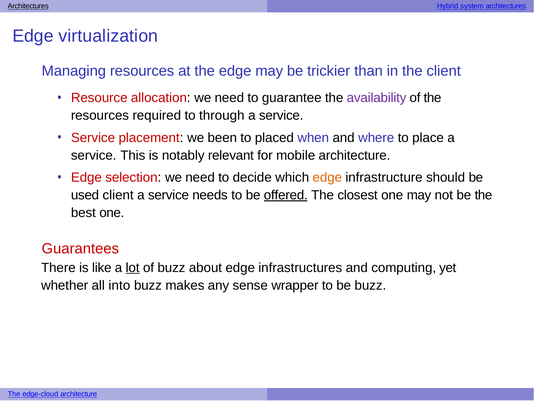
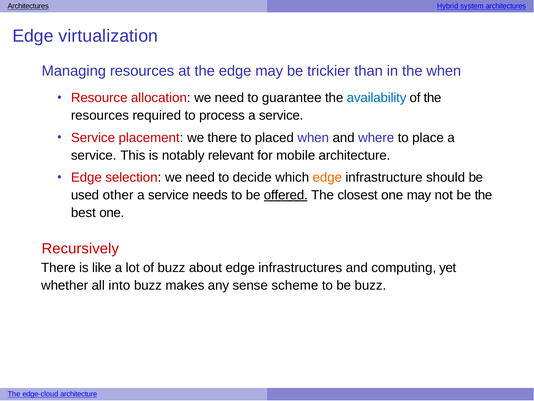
the client: client -> when (444, 71)
availability colour: purple -> blue (377, 98)
through: through -> process (222, 116)
we been: been -> there (222, 138)
used client: client -> other (118, 195)
Guarantees: Guarantees -> Recursively (80, 249)
lot underline: present -> none (133, 268)
wrapper: wrapper -> scheme (295, 285)
